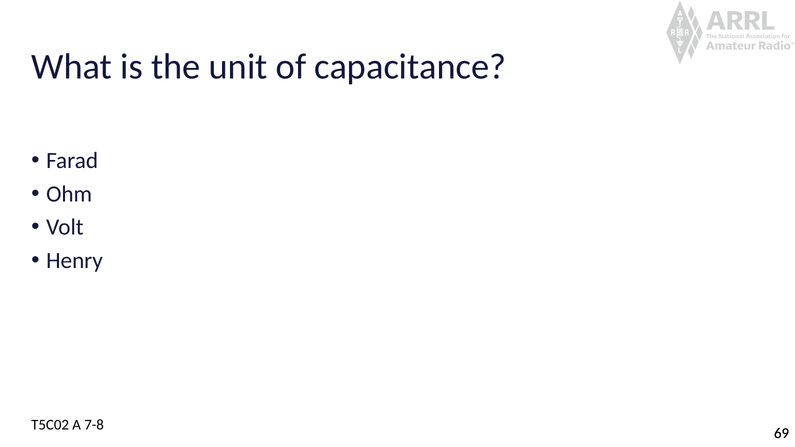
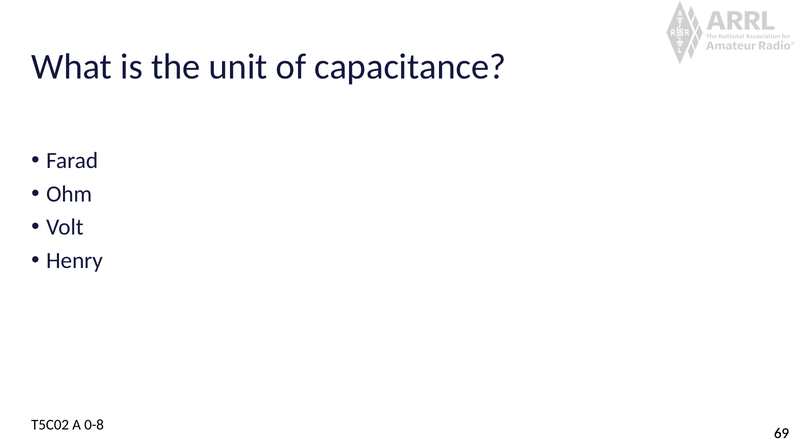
7-8: 7-8 -> 0-8 (94, 425)
